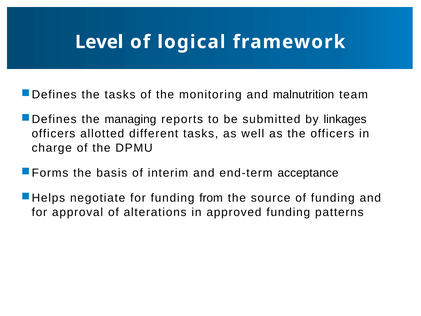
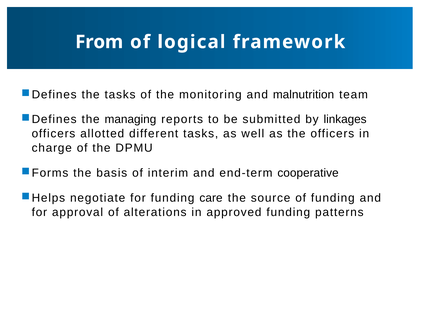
Level: Level -> From (99, 42)
acceptance: acceptance -> cooperative (308, 173)
from: from -> care (211, 198)
